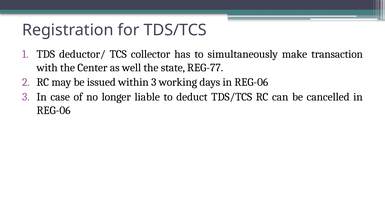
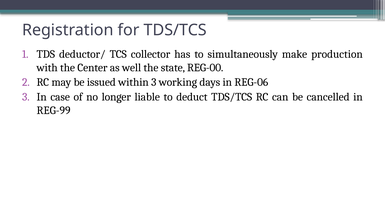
transaction: transaction -> production (337, 54)
REG-77: REG-77 -> REG-00 (205, 68)
REG-06: REG-06 -> REG-99 (54, 110)
